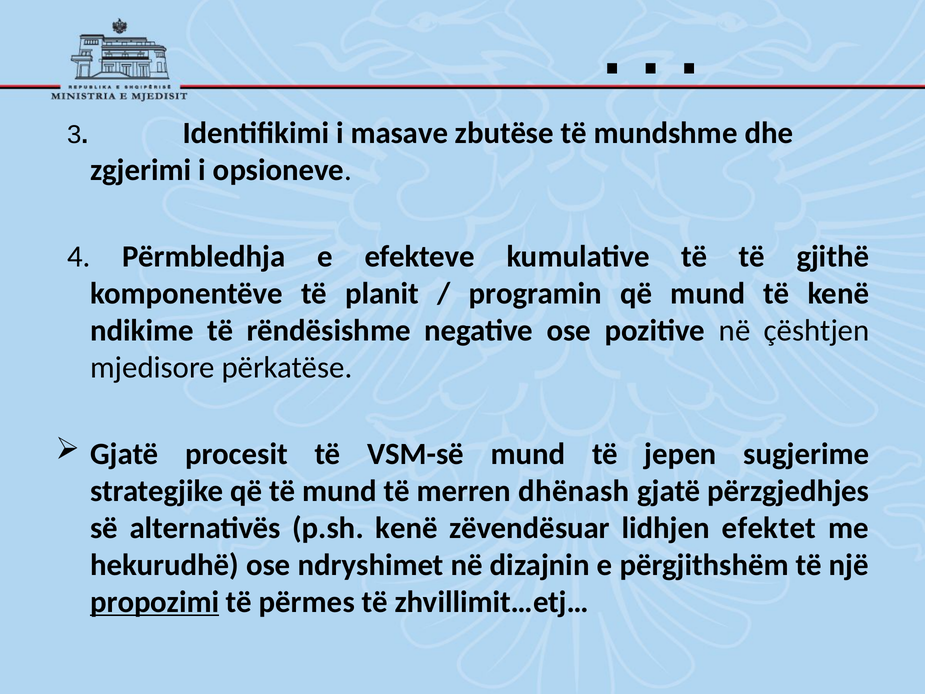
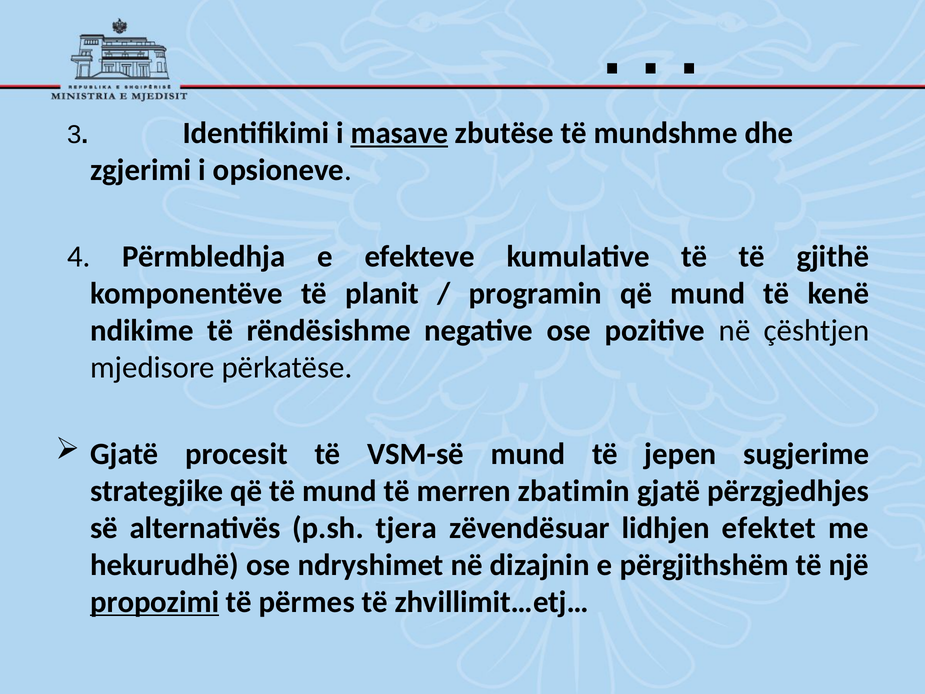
masave underline: none -> present (399, 133)
dhënash: dhënash -> zbatimin (574, 491)
p.sh kenë: kenë -> tjera (406, 528)
